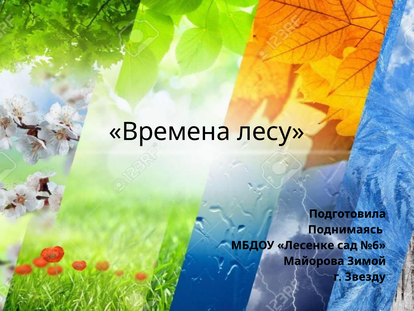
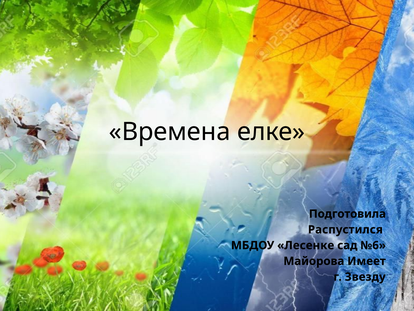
лесу: лесу -> елке (271, 131)
Поднимаясь: Поднимаясь -> Распустился (345, 229)
Зимой: Зимой -> Имеет (367, 261)
